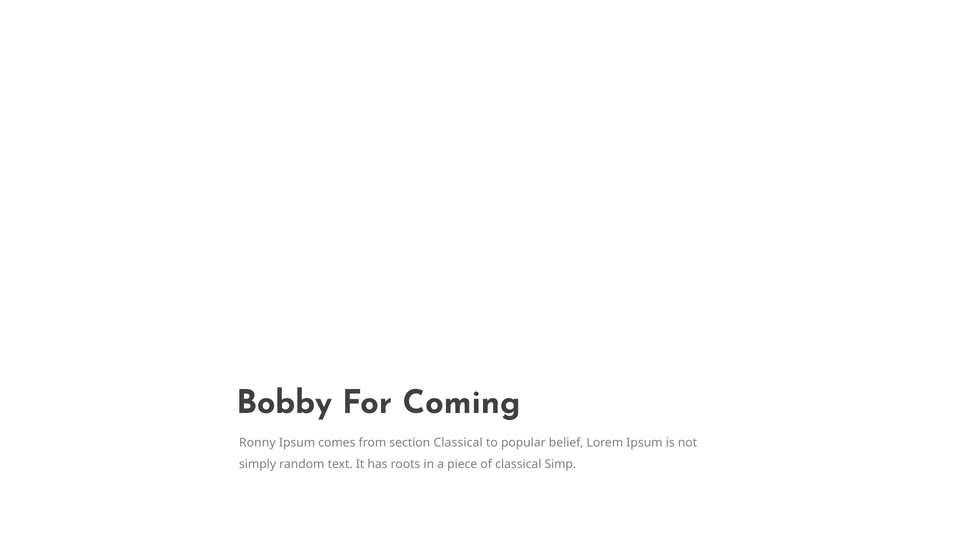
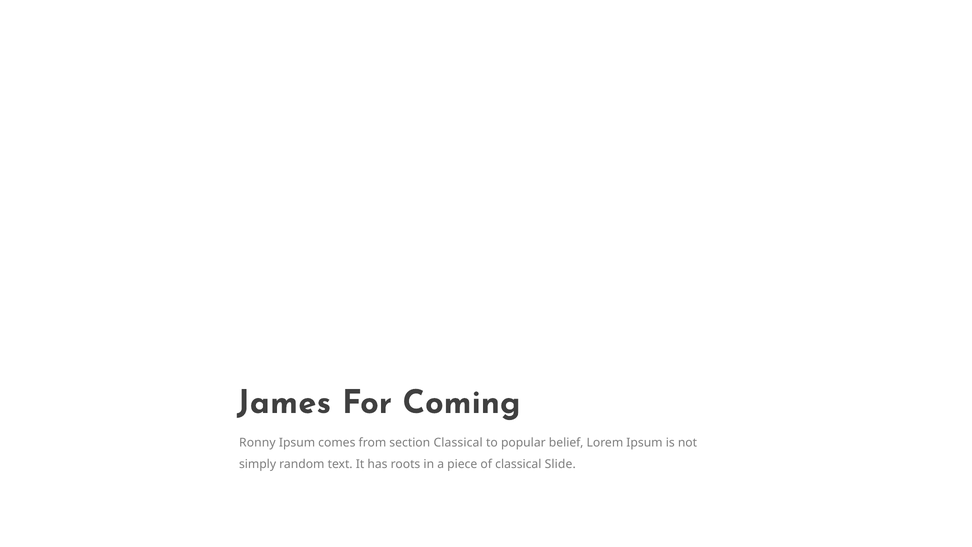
Bobby: Bobby -> James (284, 402)
Simp: Simp -> Slide (560, 464)
